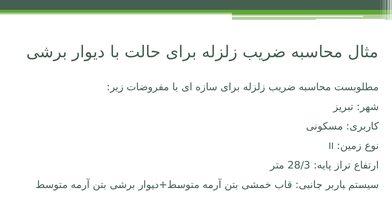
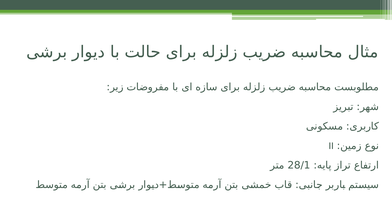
28/3: 28/3 -> 28/1 (299, 166)
